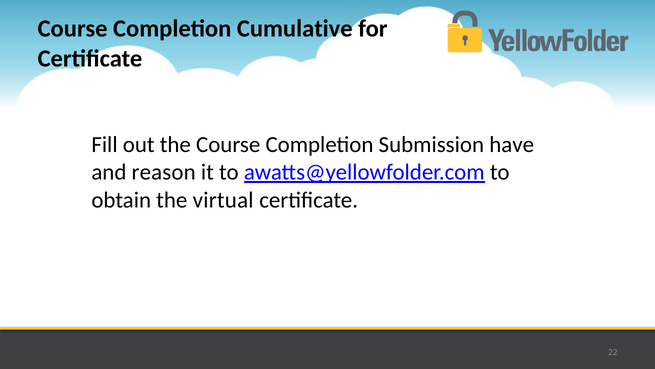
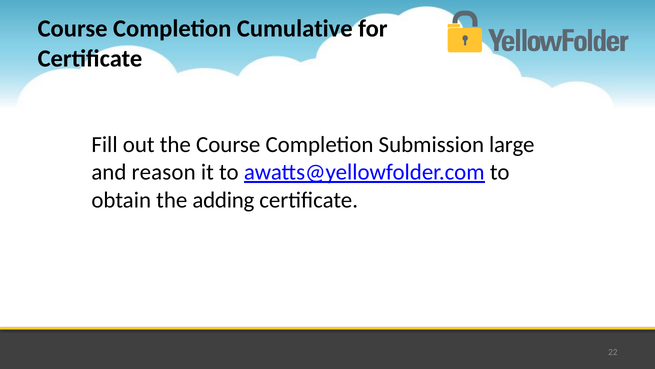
have: have -> large (512, 144)
virtual: virtual -> adding (223, 200)
